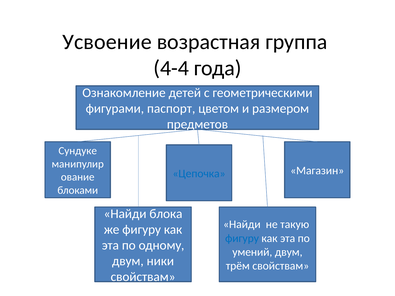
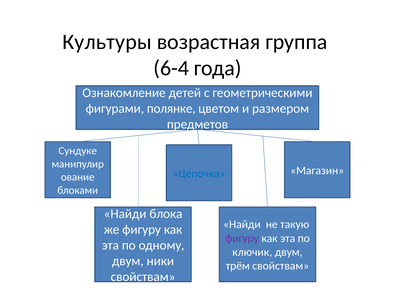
Усвоение: Усвоение -> Культуры (107, 42)
4-4: 4-4 -> 6-4 (171, 68)
паспорт: паспорт -> полянке (171, 109)
фигуру colour: blue -> purple (242, 238)
умений: умений -> ключик (252, 252)
